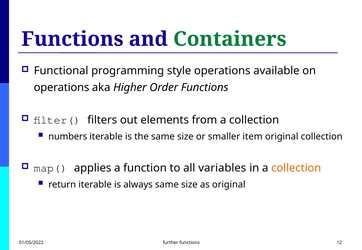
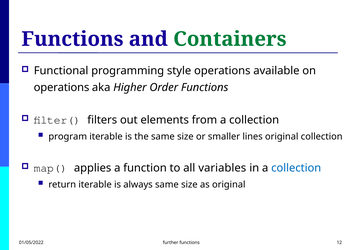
numbers: numbers -> program (68, 137)
item: item -> lines (253, 137)
collection colour: orange -> blue (296, 168)
